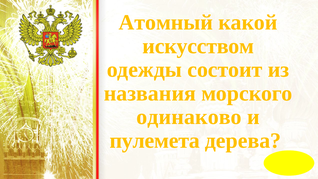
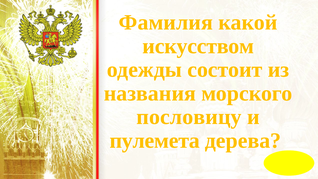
Атомный: Атомный -> Фамилия (166, 22)
одинаково: одинаково -> пословицу (189, 117)
